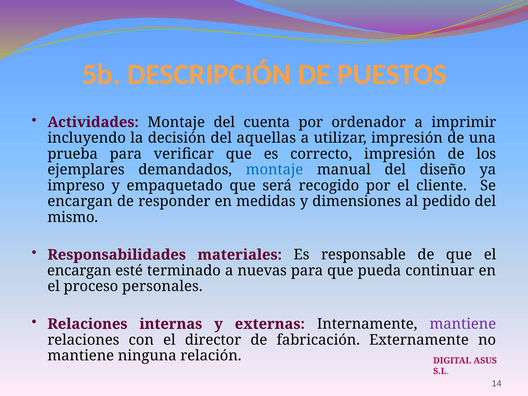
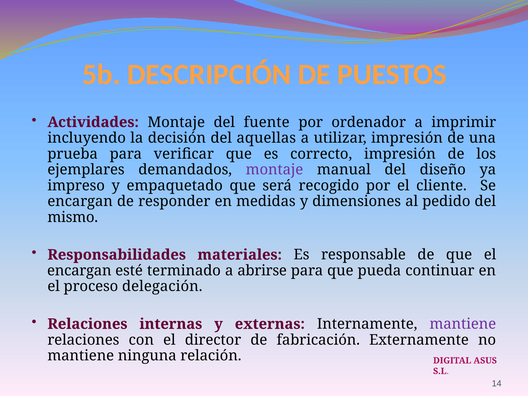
cuenta: cuenta -> fuente (267, 122)
montaje colour: blue -> purple (274, 170)
nuevas: nuevas -> abrirse (262, 271)
personales: personales -> delegación (162, 286)
